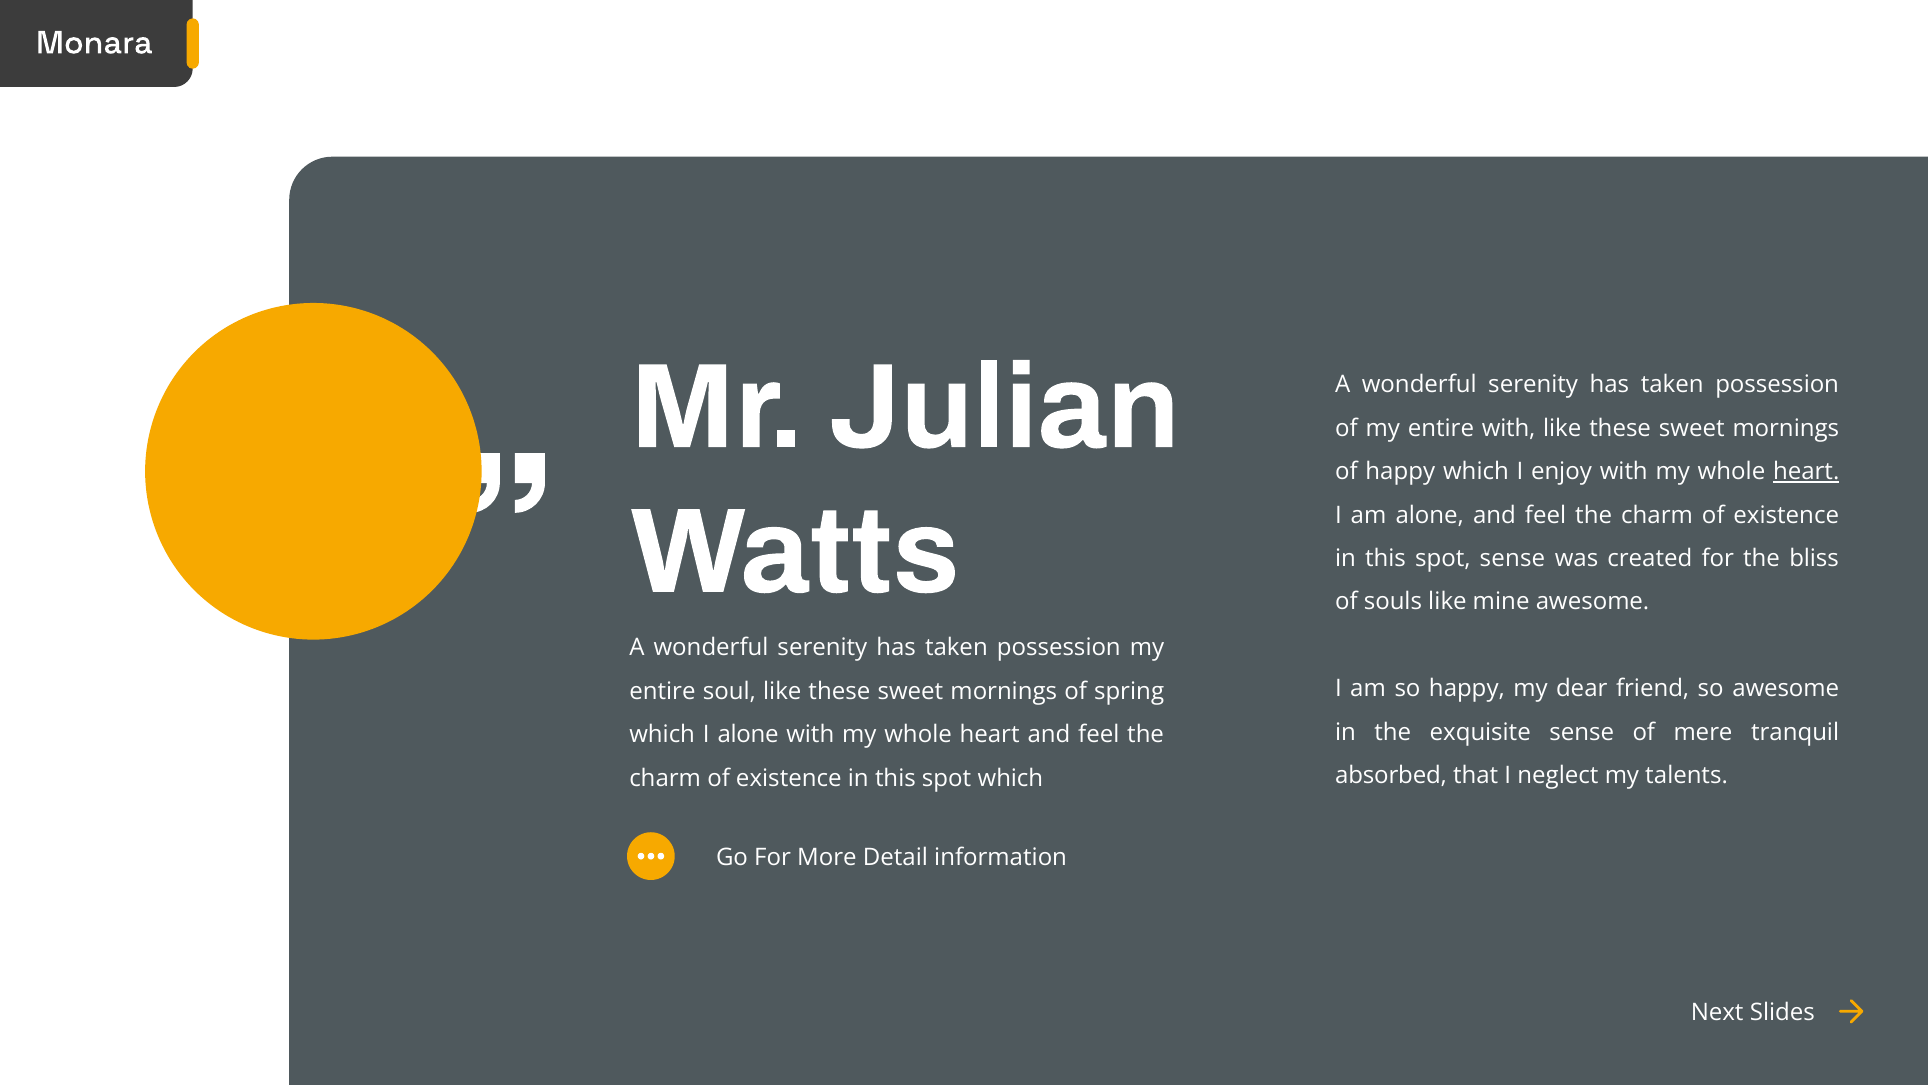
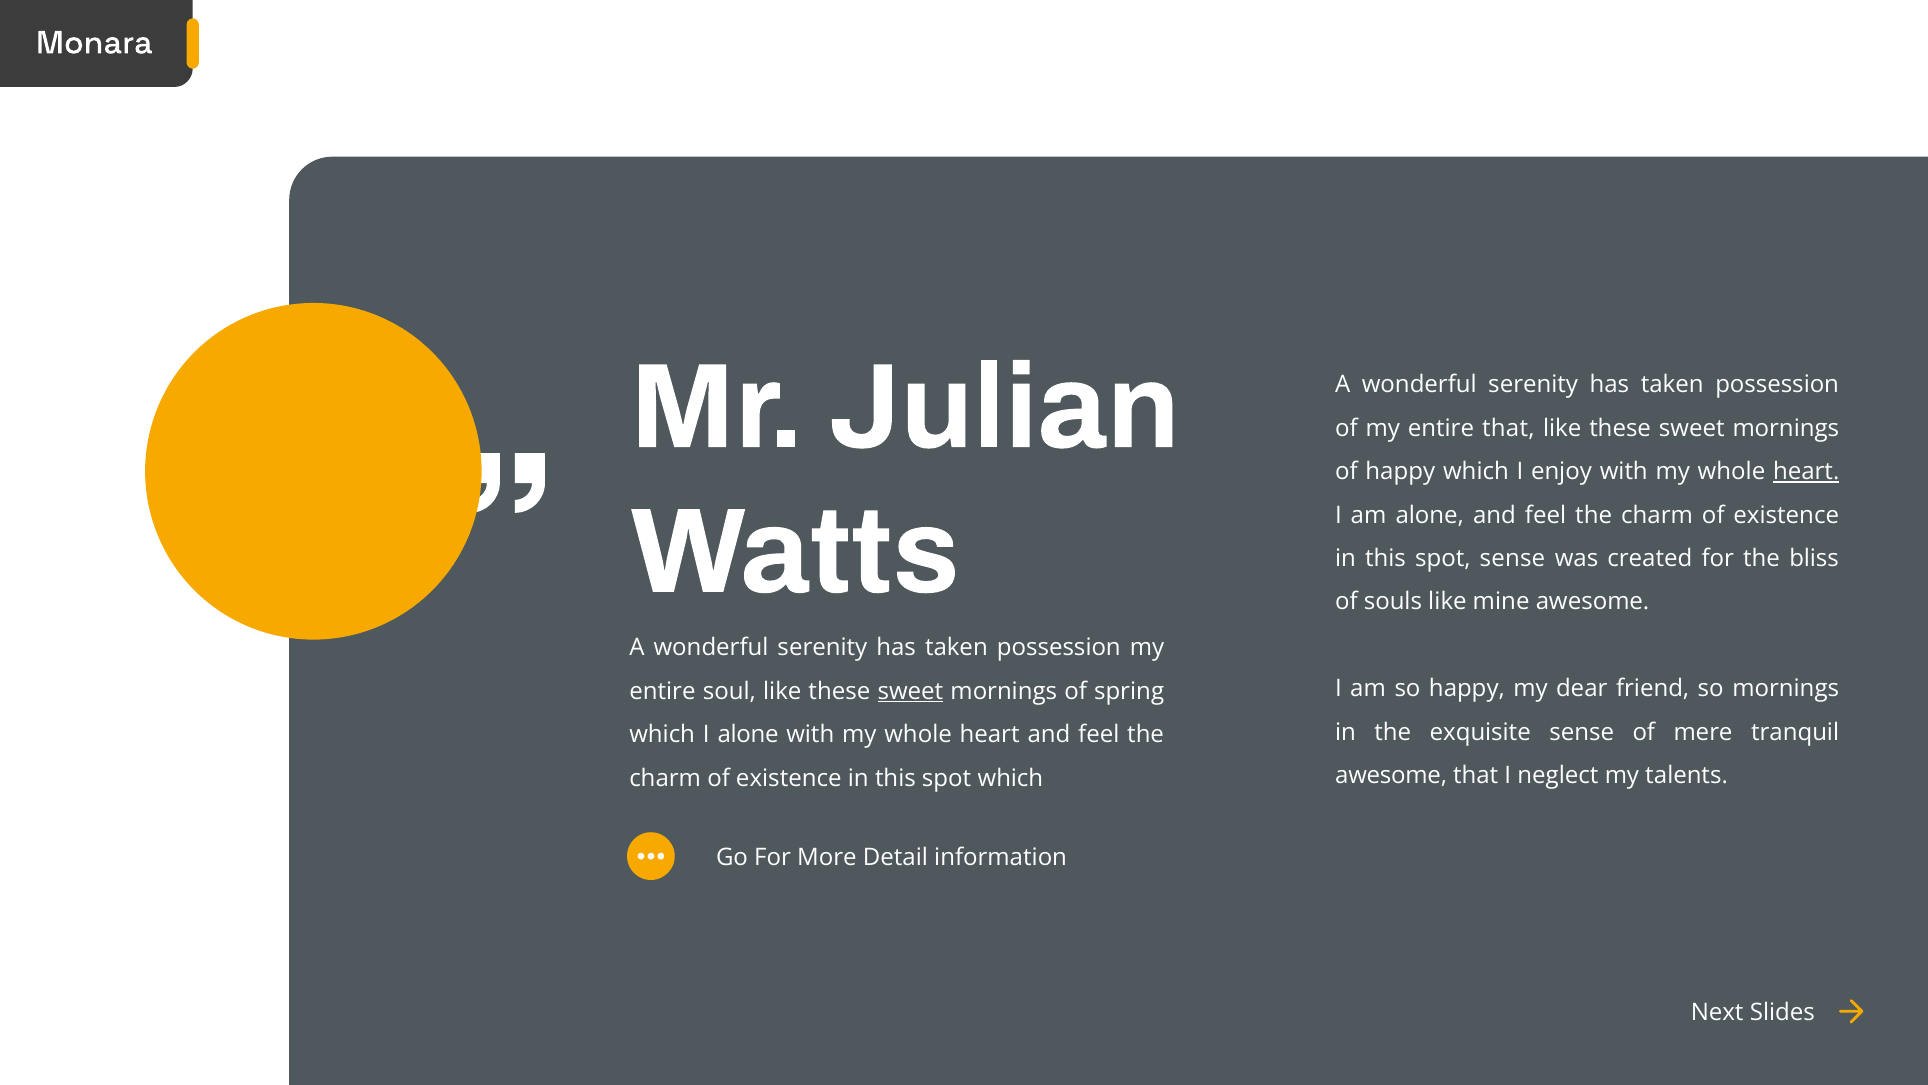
entire with: with -> that (1508, 428)
so awesome: awesome -> mornings (1786, 689)
sweet underline: none -> present (910, 691)
absorbed: absorbed -> awesome (1391, 775)
